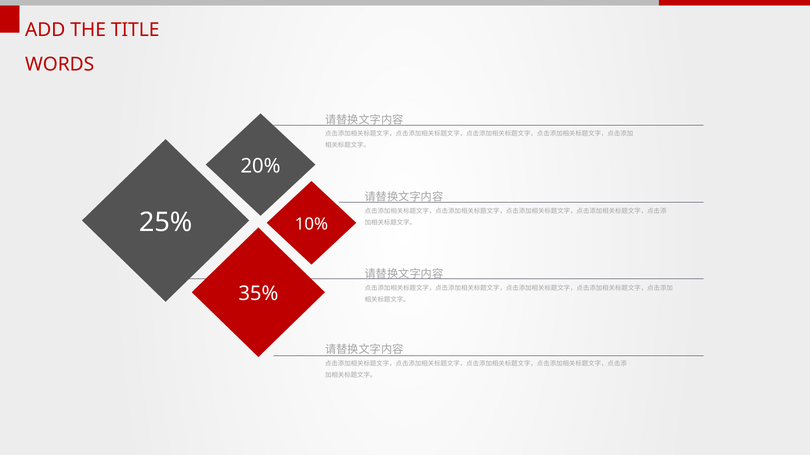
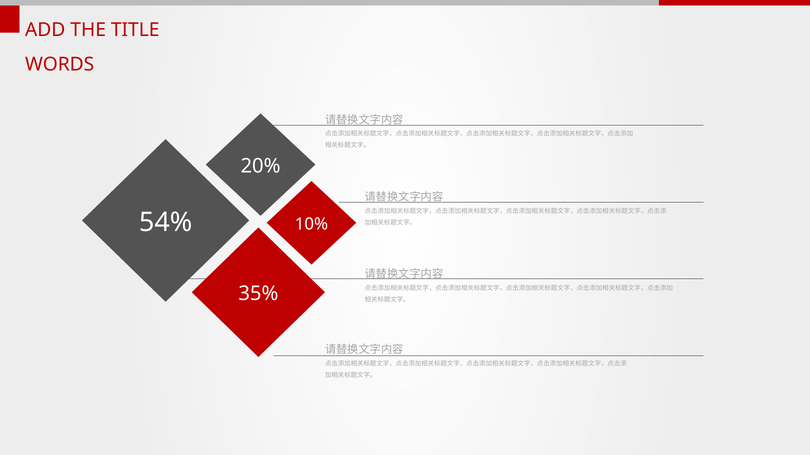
25%: 25% -> 54% (166, 223)
